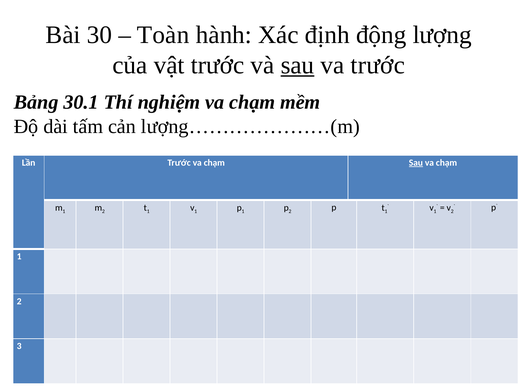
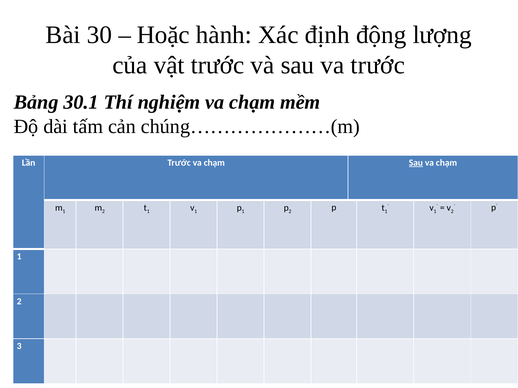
Toàn: Toàn -> Hoặc (163, 35)
sau underline: present -> none (297, 65)
lượng…………………(m: lượng…………………(m -> chúng…………………(m (250, 127)
